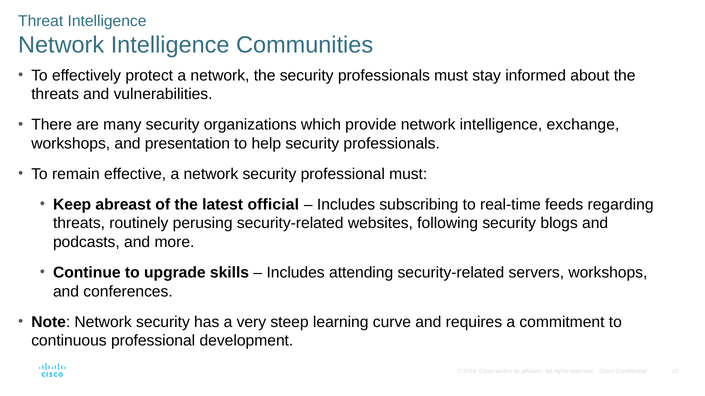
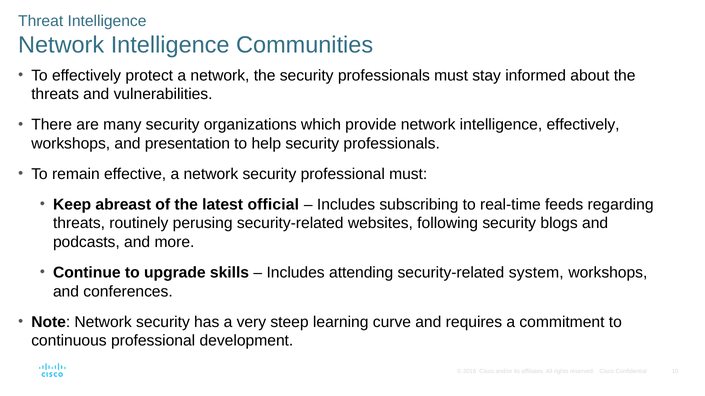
intelligence exchange: exchange -> effectively (583, 125)
servers: servers -> system (536, 273)
